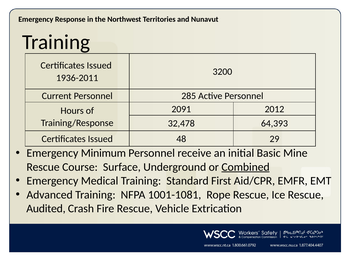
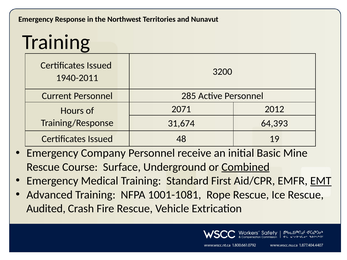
1936-2011: 1936-2011 -> 1940-2011 (77, 78)
2091: 2091 -> 2071 (181, 109)
32,478: 32,478 -> 31,674 (181, 124)
29: 29 -> 19 (274, 139)
Minimum: Minimum -> Company (103, 153)
EMT underline: none -> present (321, 181)
